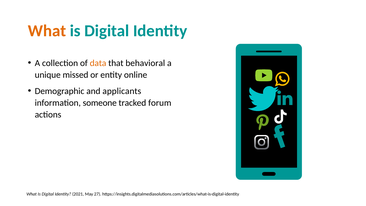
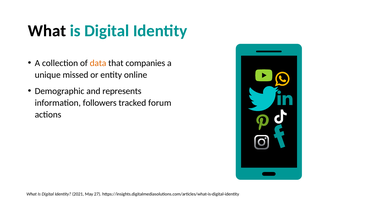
What colour: orange -> black (47, 31)
behavioral: behavioral -> companies (145, 63)
applicants: applicants -> represents (122, 91)
someone: someone -> followers (100, 103)
